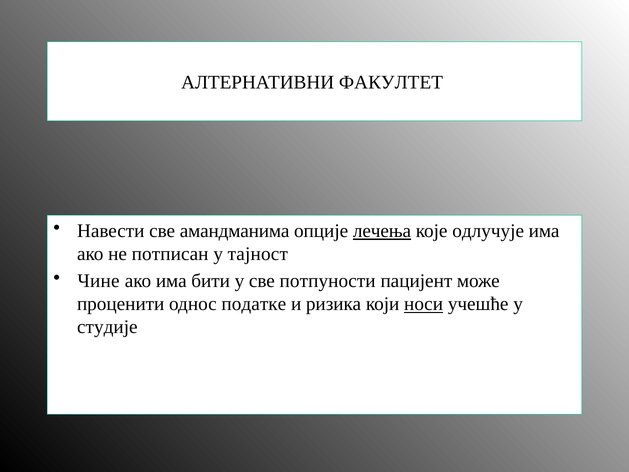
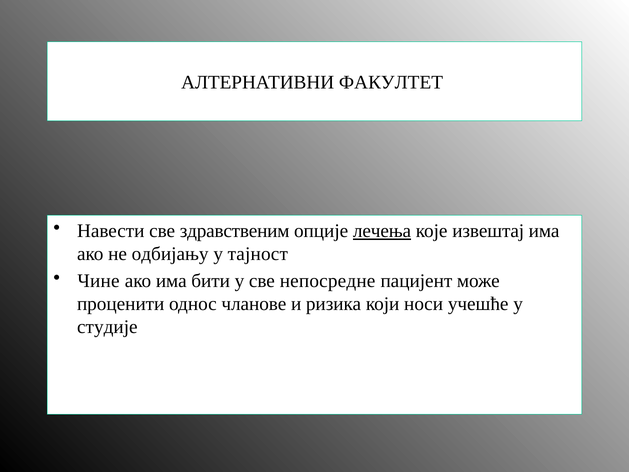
амандманима: амандманима -> здравственим (235, 231)
одлучује: одлучује -> извештај (488, 231)
потписан: потписан -> одбијању (170, 254)
потпуности: потпуности -> непосредне (328, 281)
податке: податке -> чланове (254, 304)
носи underline: present -> none (424, 304)
